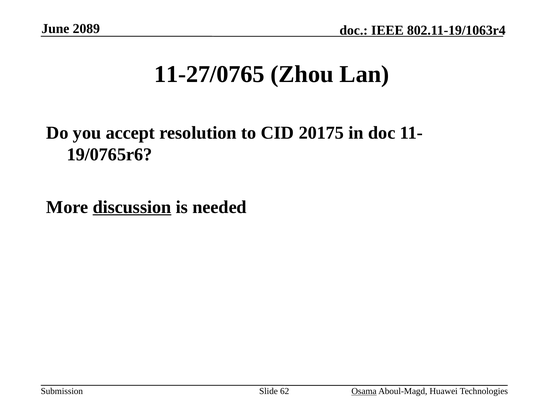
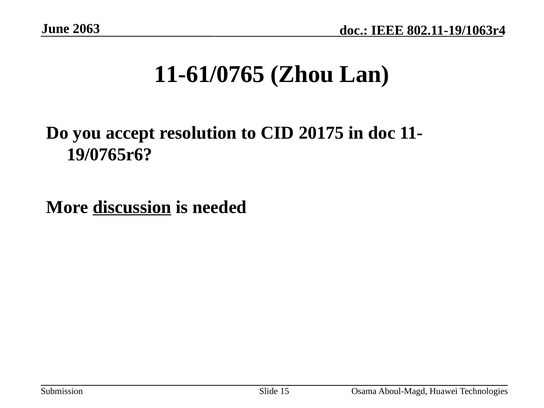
2089: 2089 -> 2063 (86, 29)
11-27/0765: 11-27/0765 -> 11-61/0765 (209, 74)
62: 62 -> 15 (285, 391)
Osama underline: present -> none (364, 391)
